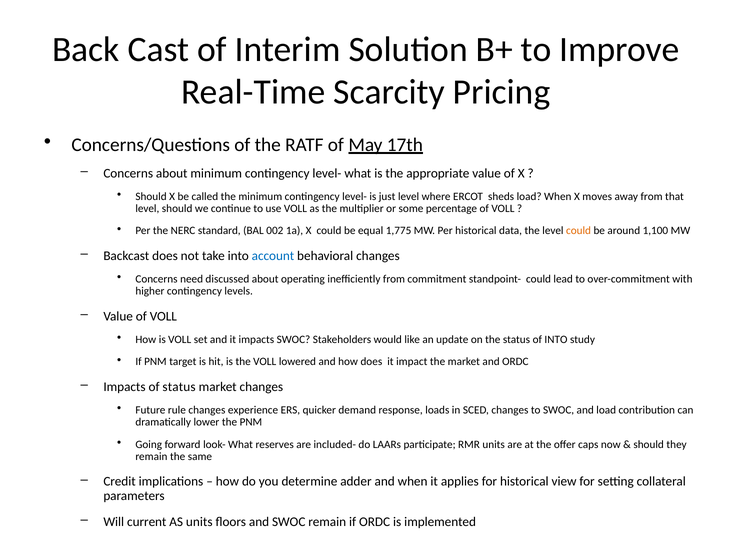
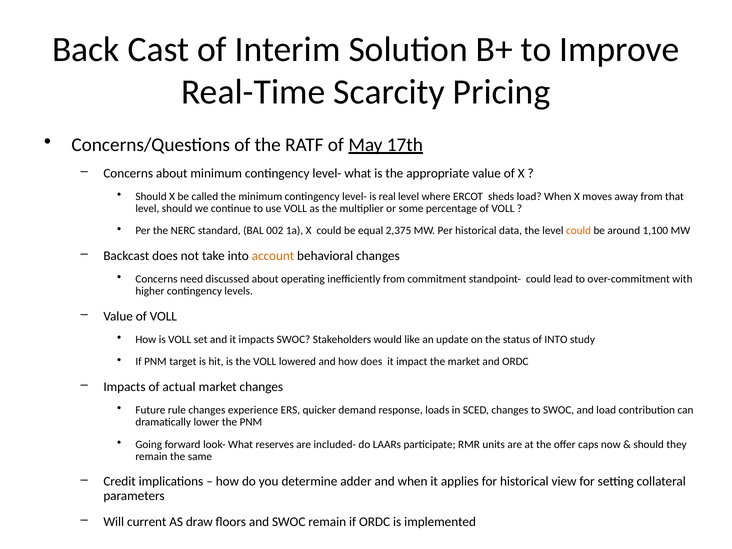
just: just -> real (387, 196)
1,775: 1,775 -> 2,375 (399, 231)
account colour: blue -> orange (273, 256)
of status: status -> actual (179, 387)
AS units: units -> draw (199, 522)
